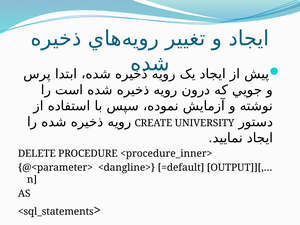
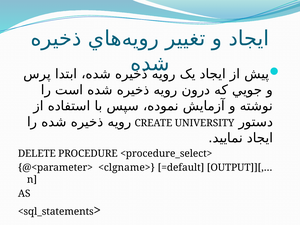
<procedure_inner>: <procedure_inner> -> <procedure_select> (166, 154)
<dangline>: <dangline> -> <clgname> (127, 168)
